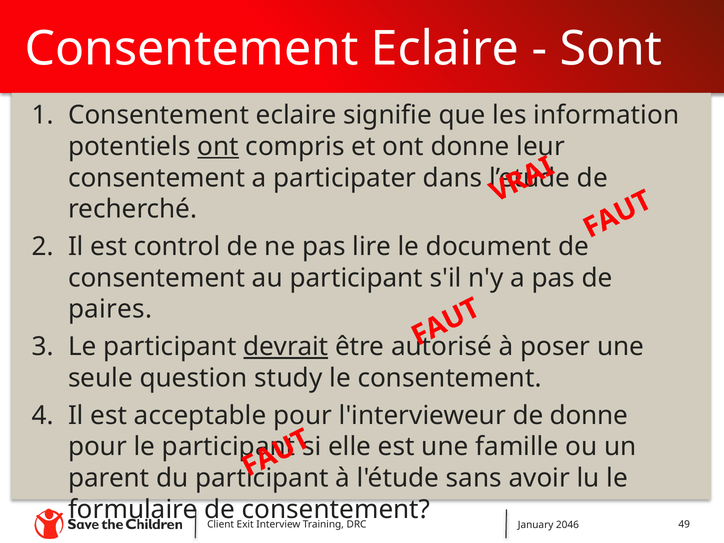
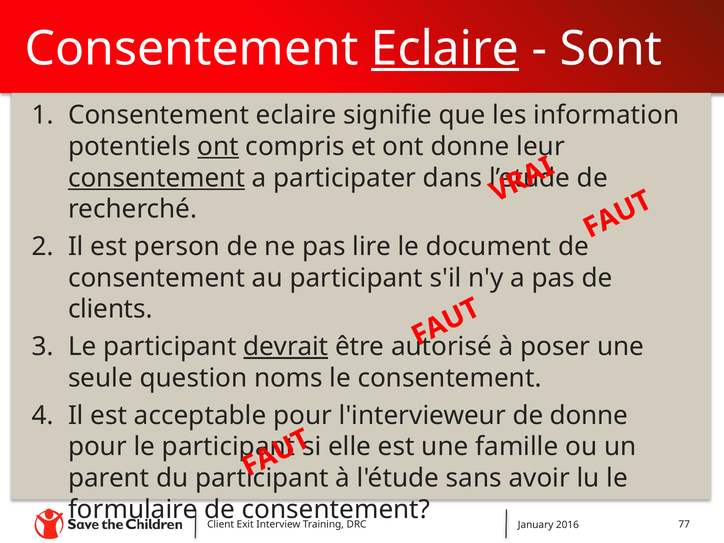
Eclaire underline: none -> present (445, 49)
consentement underline: none -> present (157, 178)
control: control -> person (177, 247)
paires: paires -> clients (110, 309)
study: study -> noms (289, 378)
49: 49 -> 77 (684, 524)
2046: 2046 -> 2016 (567, 525)
